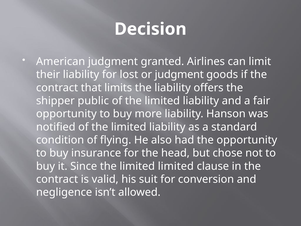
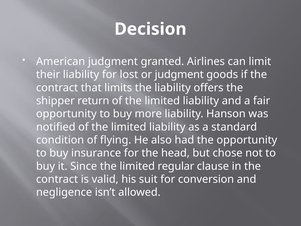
public: public -> return (93, 101)
limited limited: limited -> regular (176, 166)
